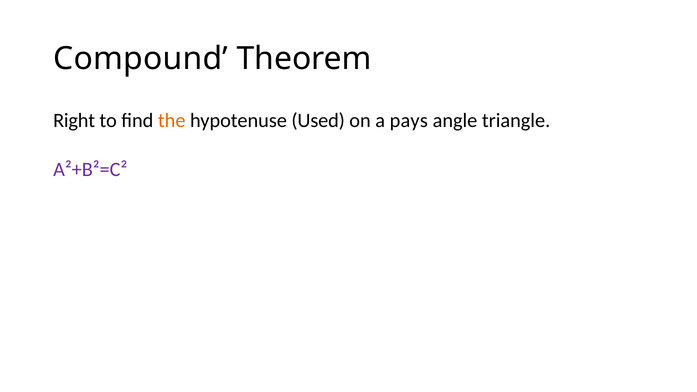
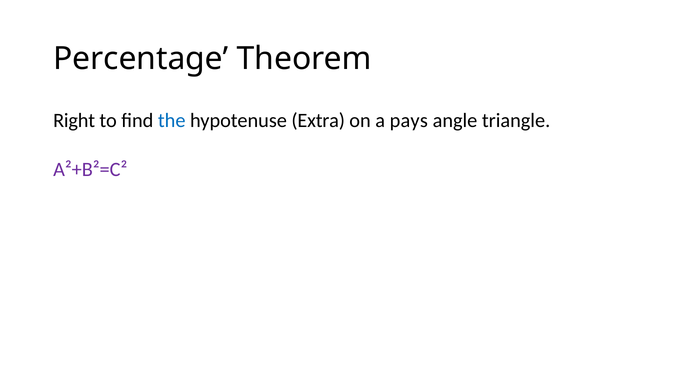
Compound: Compound -> Percentage (141, 59)
the colour: orange -> blue (172, 121)
Used: Used -> Extra (318, 121)
